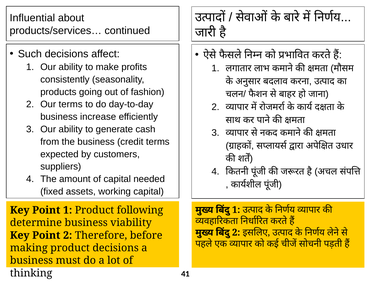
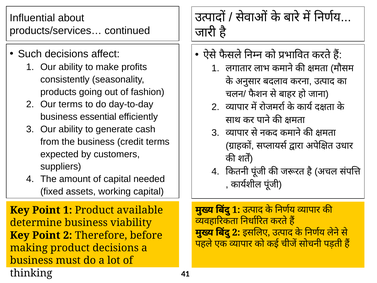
increase: increase -> essential (98, 117)
following: following -> available (140, 210)
